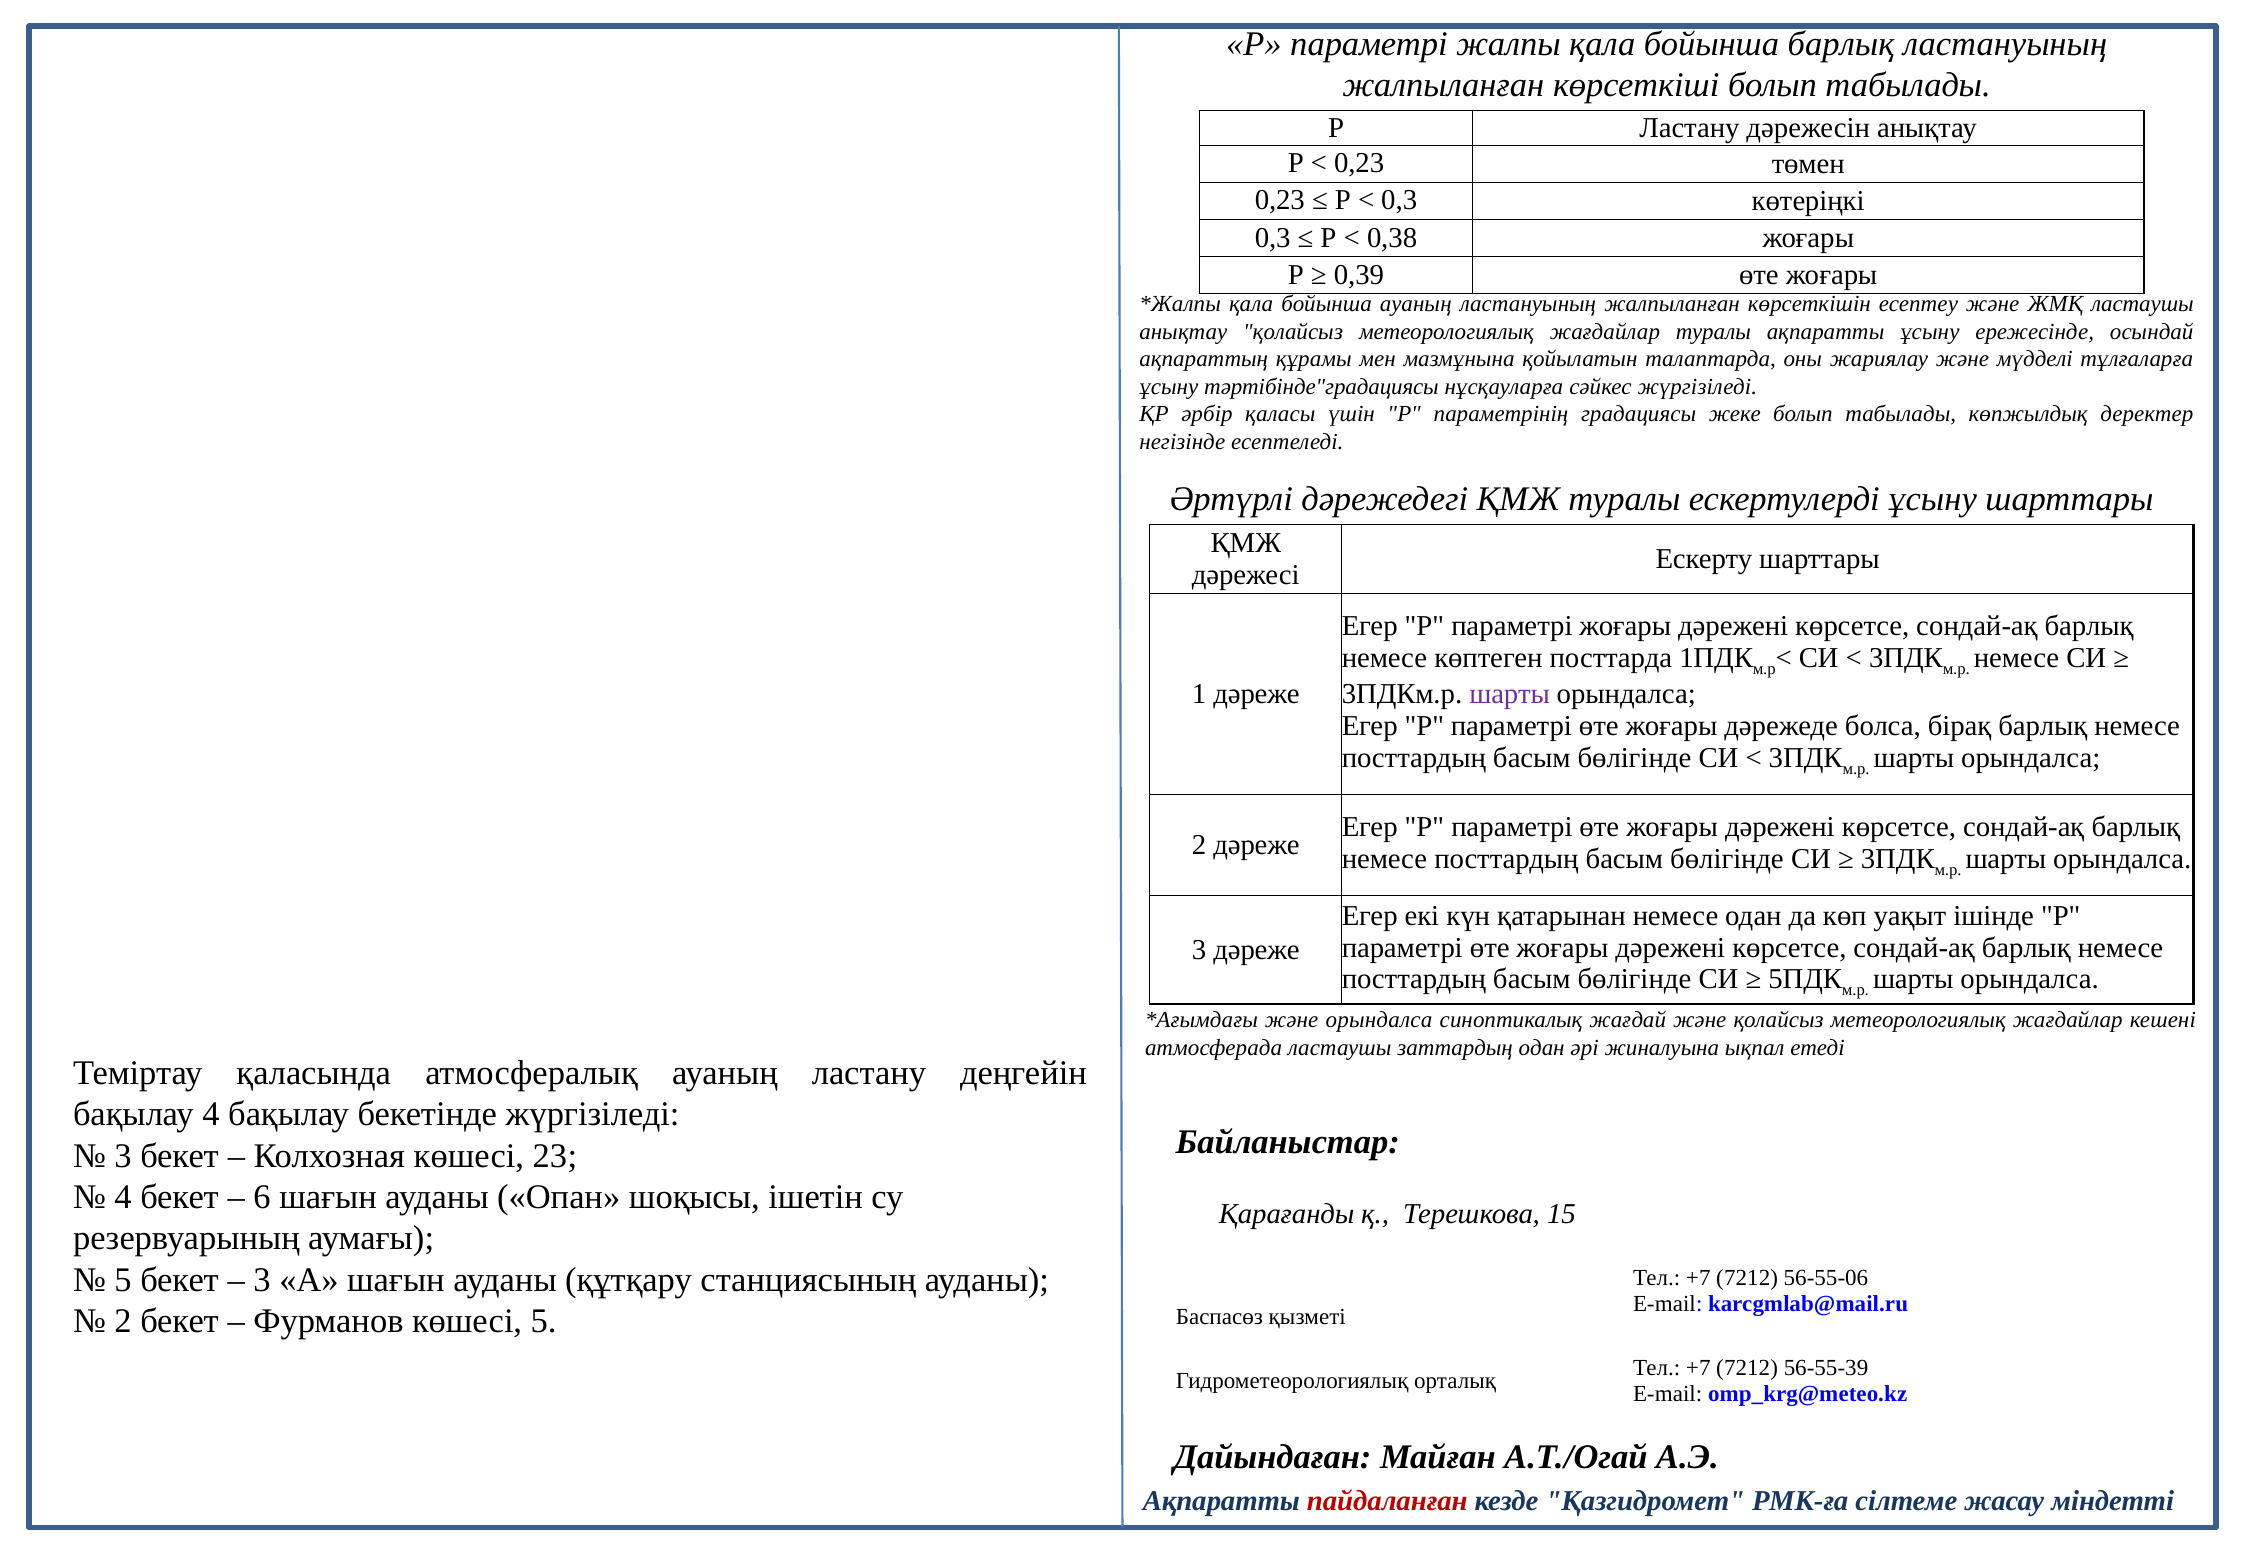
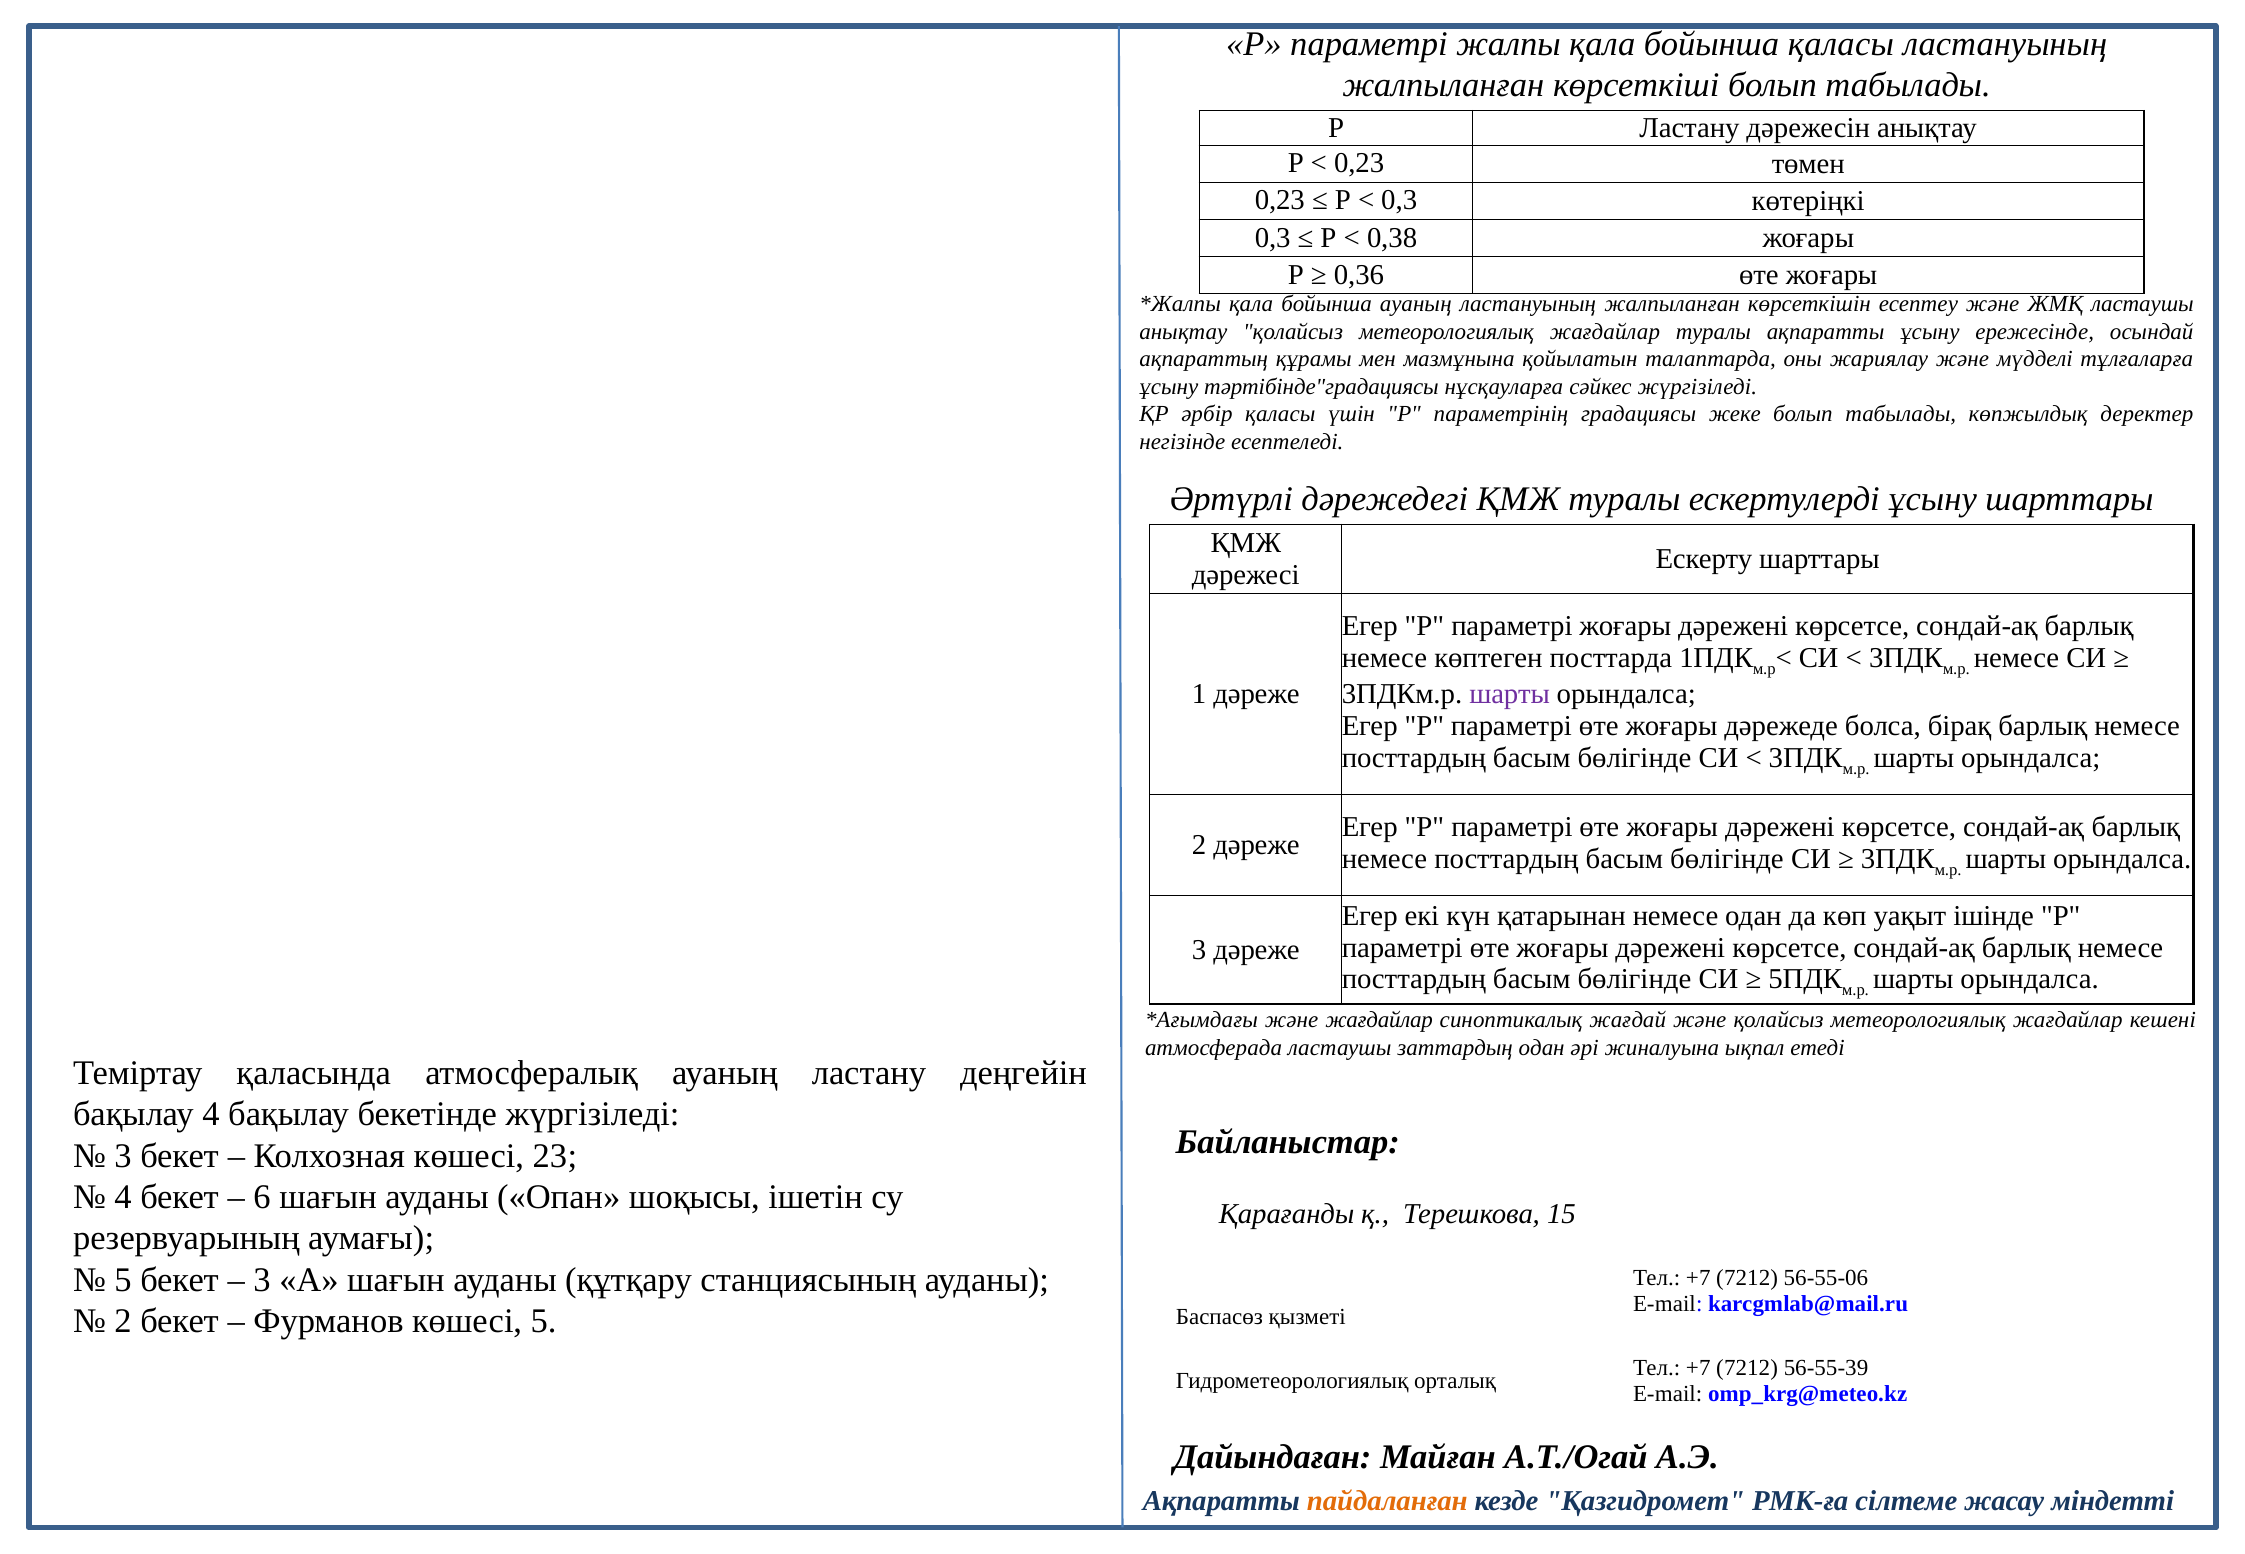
бойынша барлық: барлық -> қаласы (1841, 44)
0,39: 0,39 -> 0,36 (1359, 275)
және орындалса: орындалса -> жағдайлар (1379, 1020)
пайдаланған colour: red -> orange (1387, 1501)
